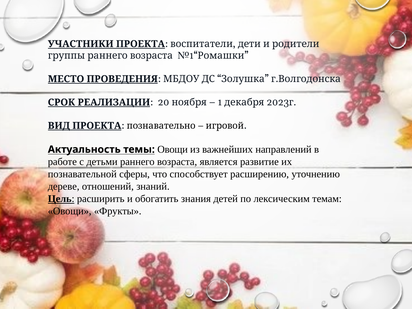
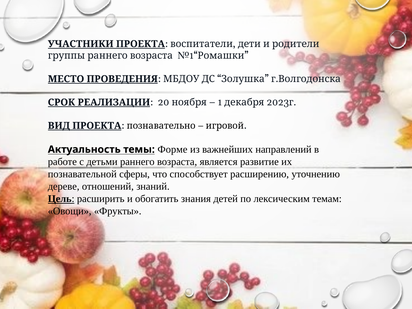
темы Овощи: Овощи -> Форме (172, 149)
